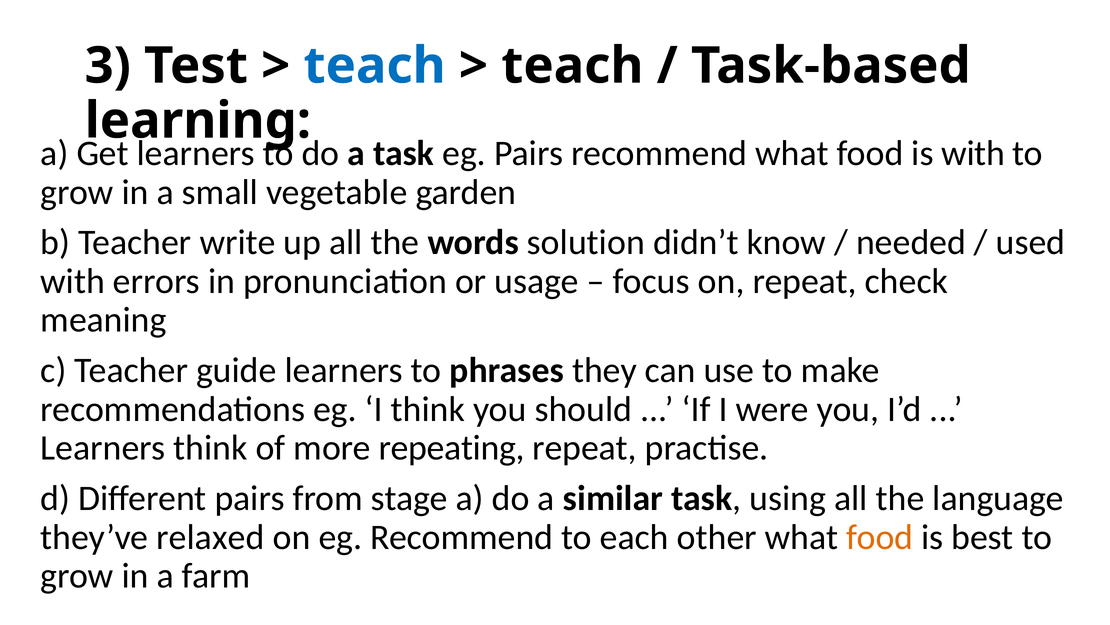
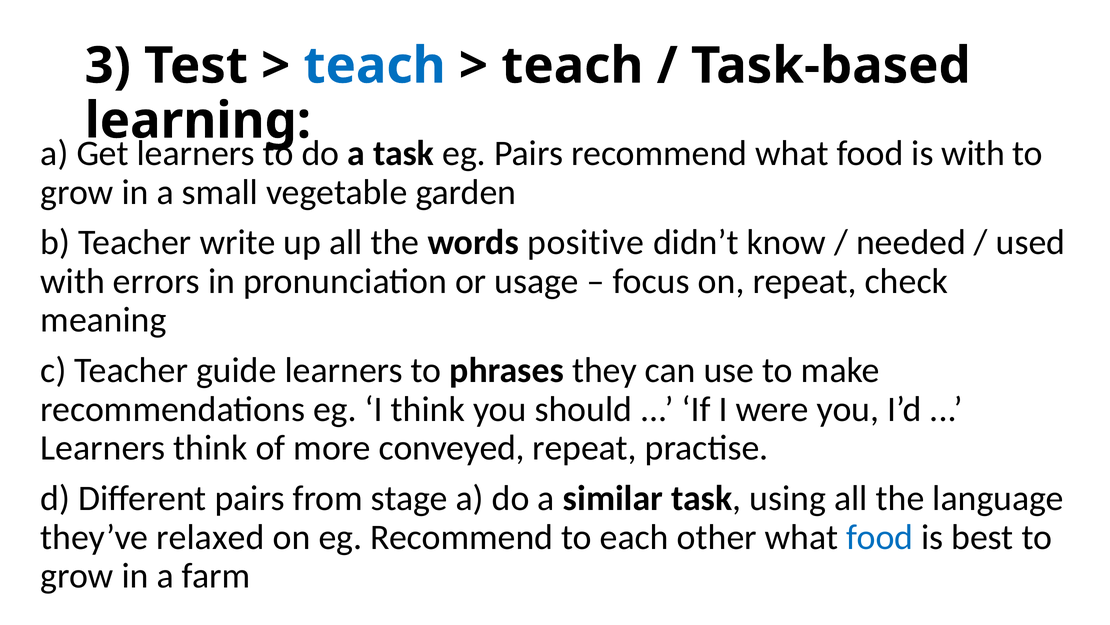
solution: solution -> positive (586, 242)
repeating: repeating -> conveyed (452, 448)
food colour: orange -> blue (880, 537)
